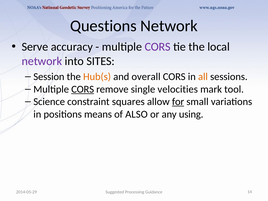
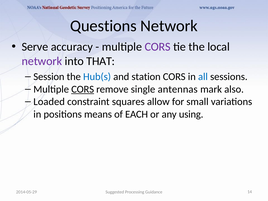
SITES: SITES -> THAT (101, 61)
Hub(s colour: orange -> blue (97, 77)
overall: overall -> station (146, 77)
all colour: orange -> blue (203, 77)
velocities: velocities -> antennas (178, 89)
tool: tool -> also (234, 89)
Science: Science -> Loaded (49, 102)
for underline: present -> none (178, 102)
ALSO: ALSO -> EACH (137, 114)
